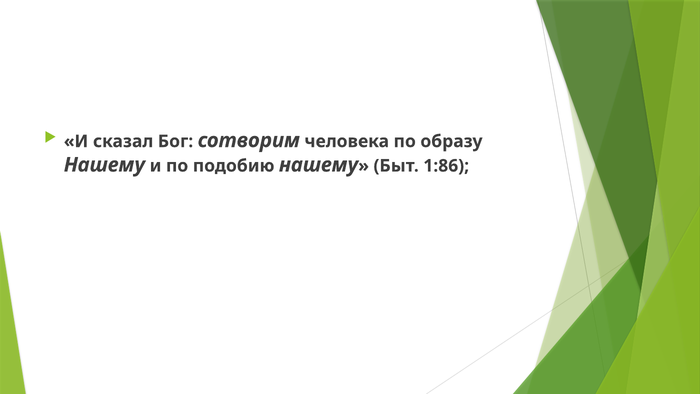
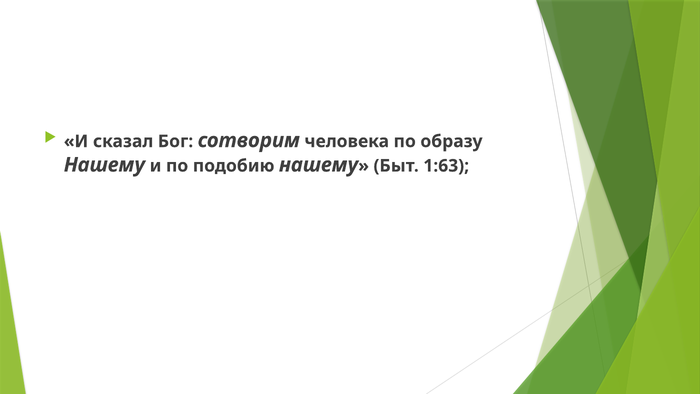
1:86: 1:86 -> 1:63 (446, 166)
